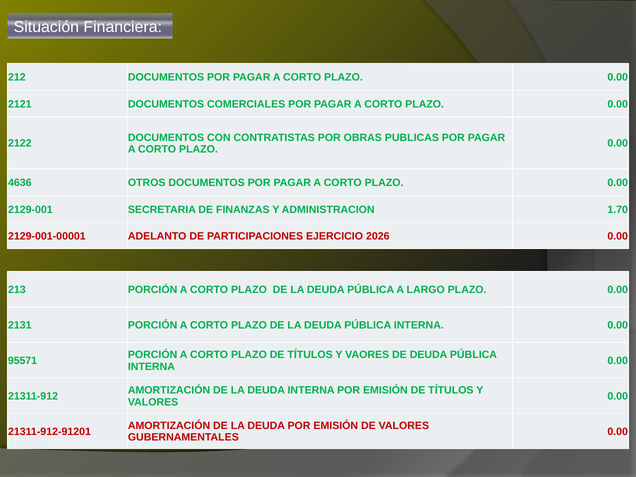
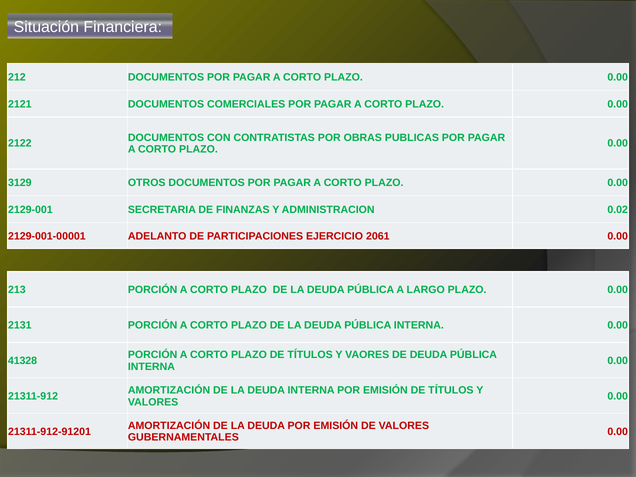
4636: 4636 -> 3129 (20, 183)
1.70: 1.70 -> 0.02 (618, 210)
2026: 2026 -> 2061 (378, 236)
95571: 95571 -> 41328 (23, 361)
